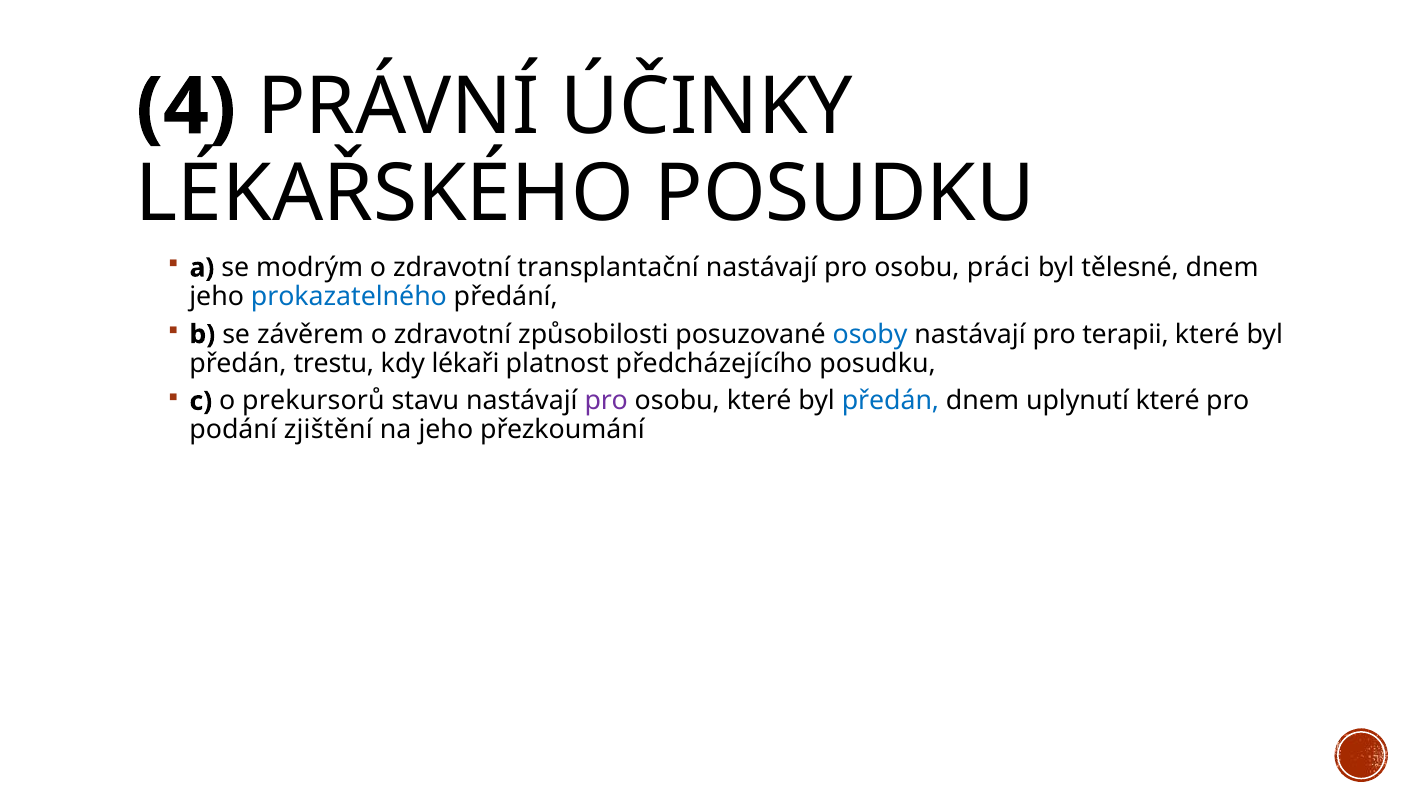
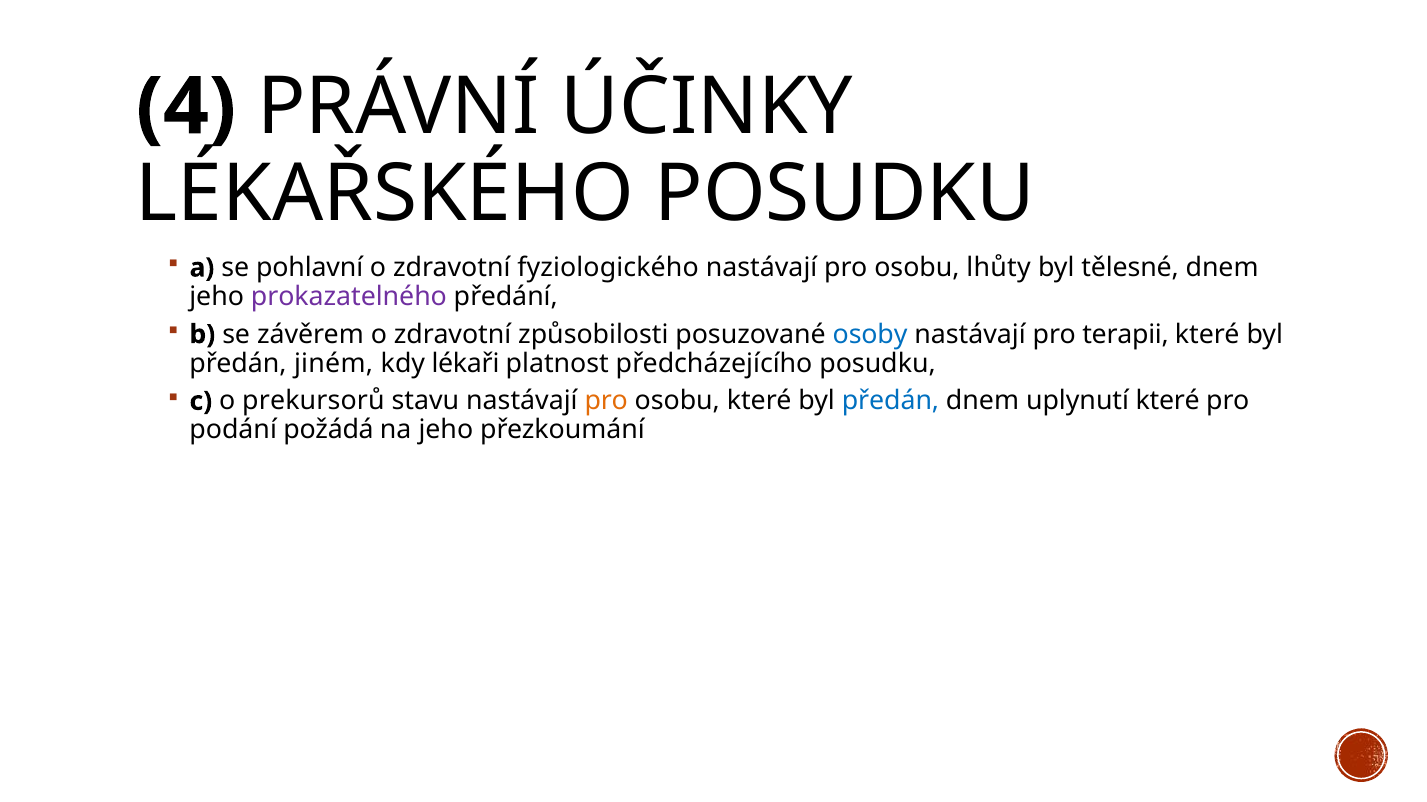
modrým: modrým -> pohlavní (310, 268)
transplantační: transplantační -> fyziologického (608, 268)
práci: práci -> lhůty (999, 268)
prokazatelného colour: blue -> purple (349, 297)
trestu: trestu -> jiném (333, 364)
pro colour: purple -> orange (606, 401)
zjištění: zjištění -> požádá (329, 430)
